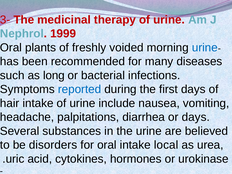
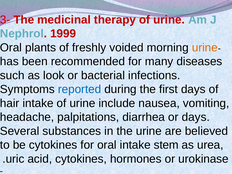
urine colour: blue -> orange (205, 48)
long: long -> look (54, 75)
be disorders: disorders -> cytokines (53, 145)
local: local -> stem (166, 145)
